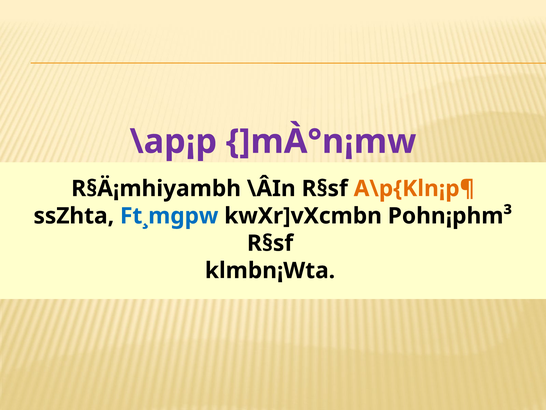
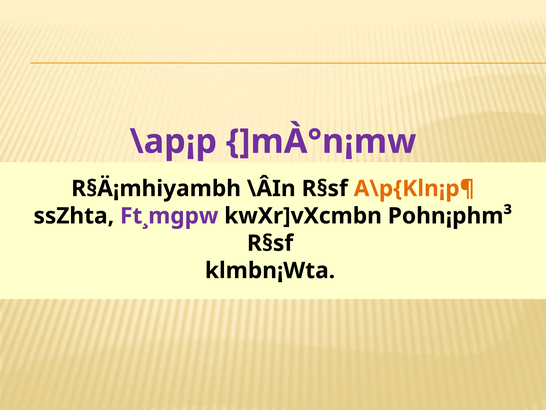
Ft¸mgpw colour: blue -> purple (169, 216)
